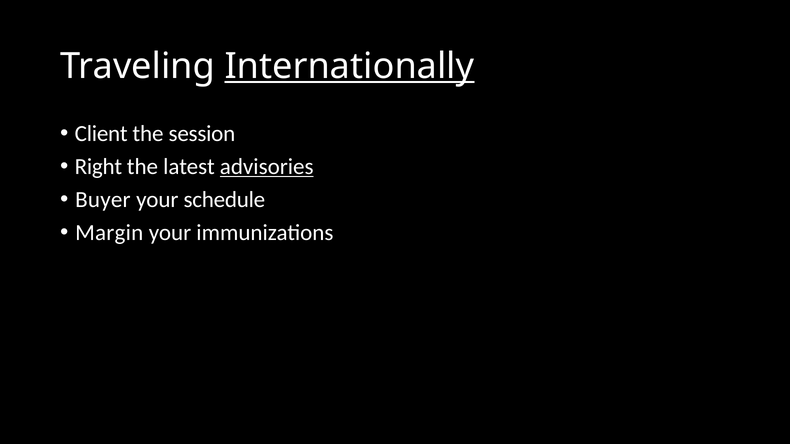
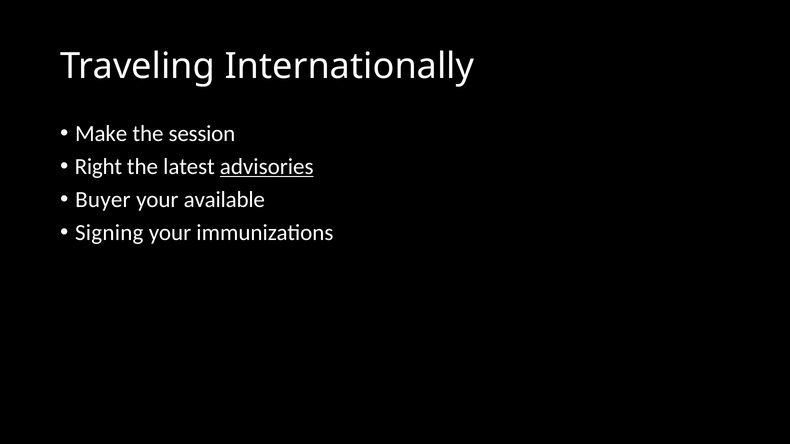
Internationally underline: present -> none (349, 66)
Client: Client -> Make (101, 134)
schedule: schedule -> available (224, 200)
Margin: Margin -> Signing (109, 233)
